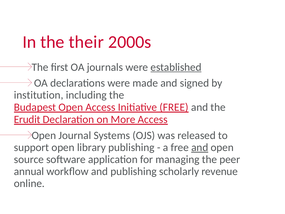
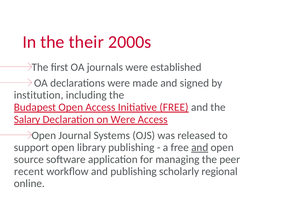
established underline: present -> none (176, 67)
Erudit: Erudit -> Salary (27, 119)
on More: More -> Were (123, 119)
annual: annual -> recent (29, 171)
revenue: revenue -> regional (220, 171)
